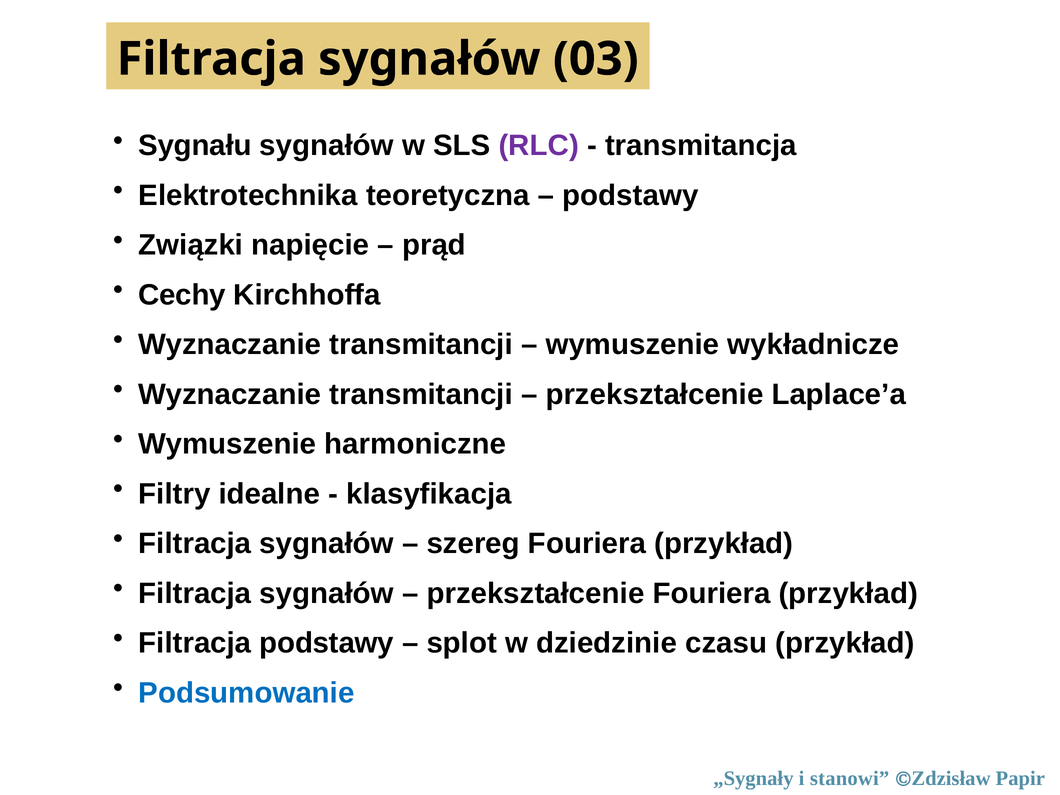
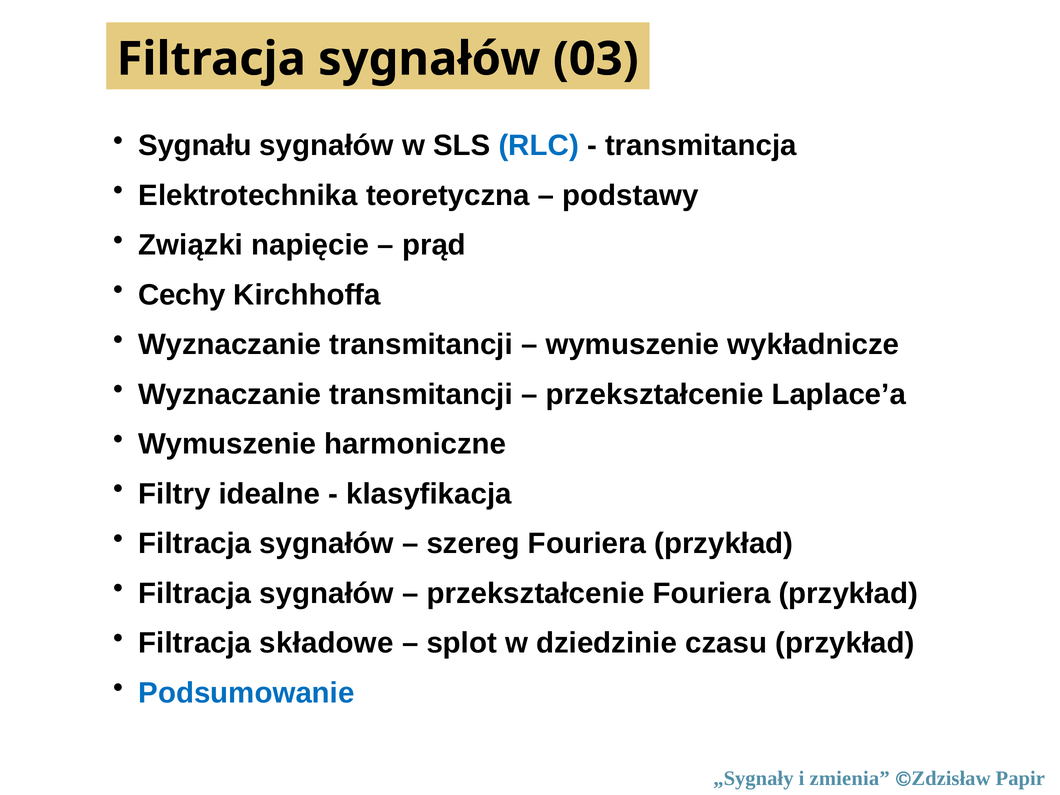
RLC colour: purple -> blue (539, 146)
Filtracja podstawy: podstawy -> składowe (326, 643)
stanowi: stanowi -> zmienia (850, 779)
